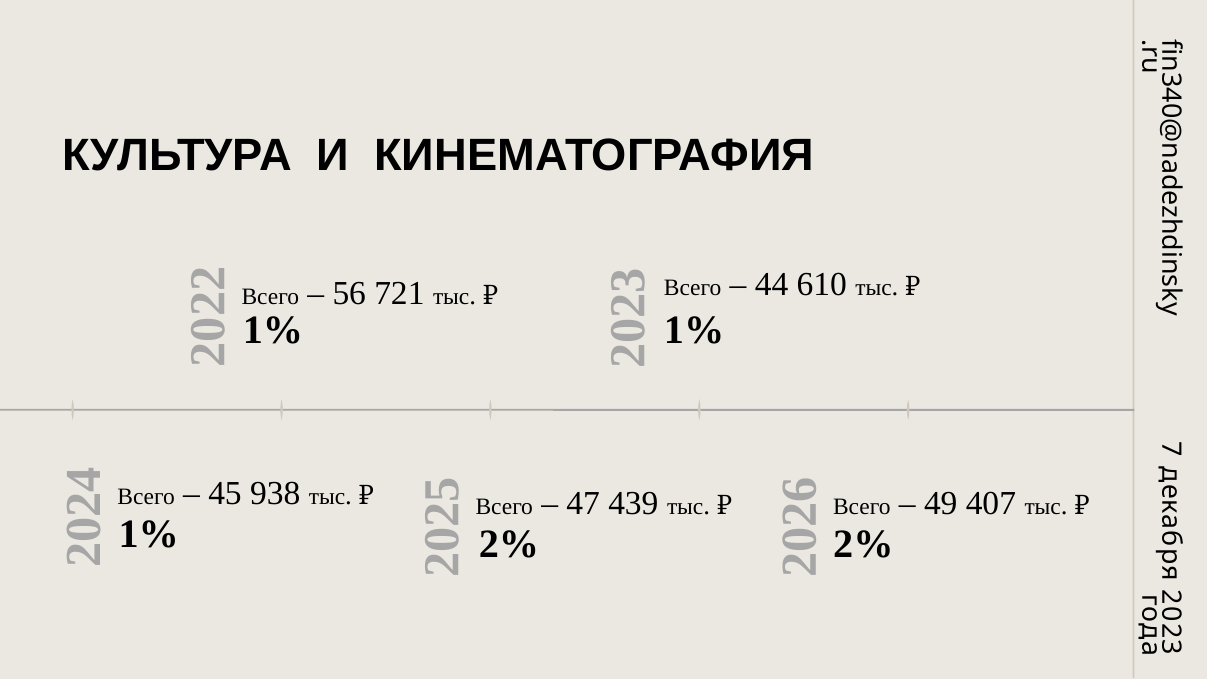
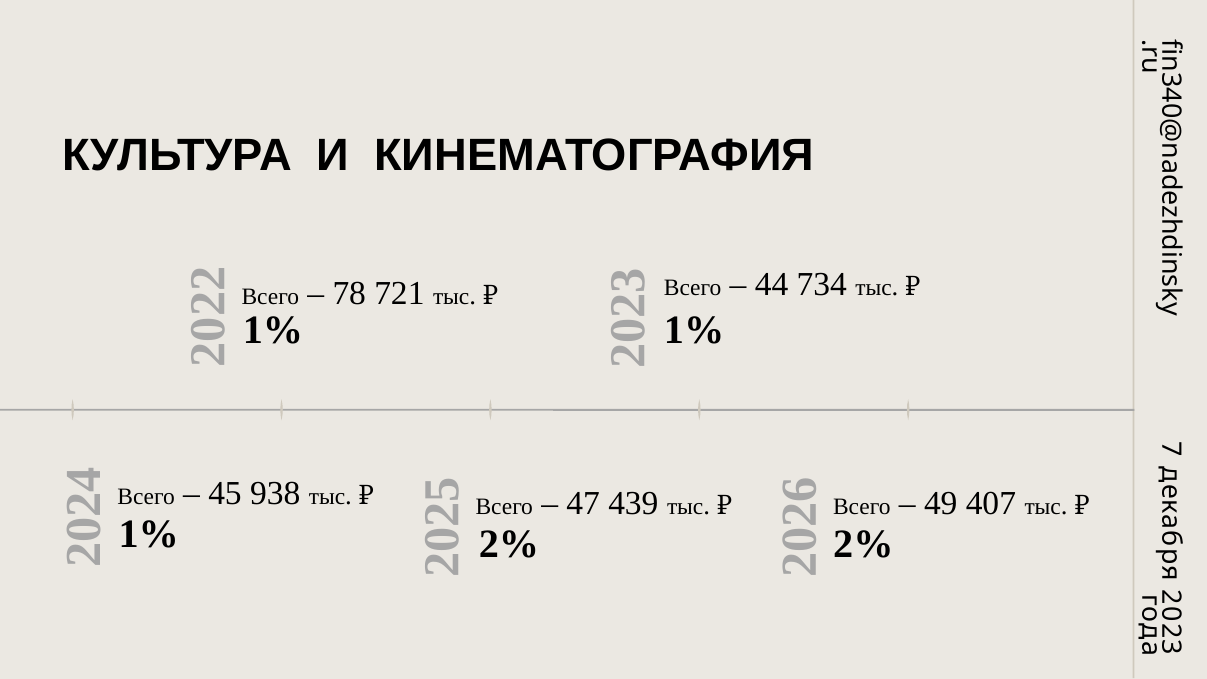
610: 610 -> 734 (822, 284)
56: 56 -> 78 (349, 293)
